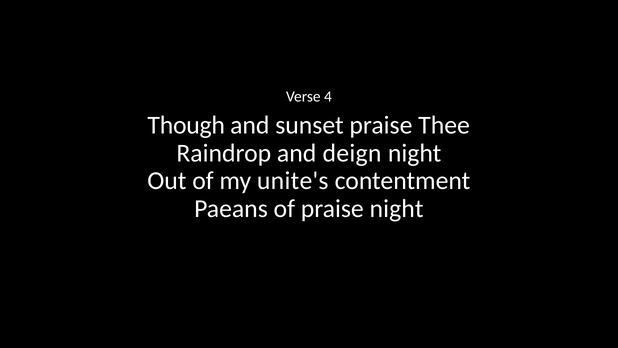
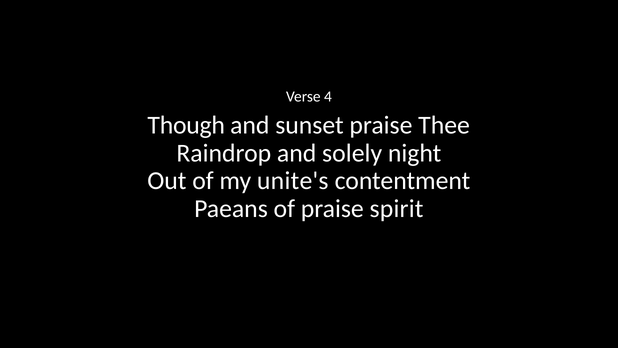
deign: deign -> solely (352, 153)
praise night: night -> spirit (397, 208)
